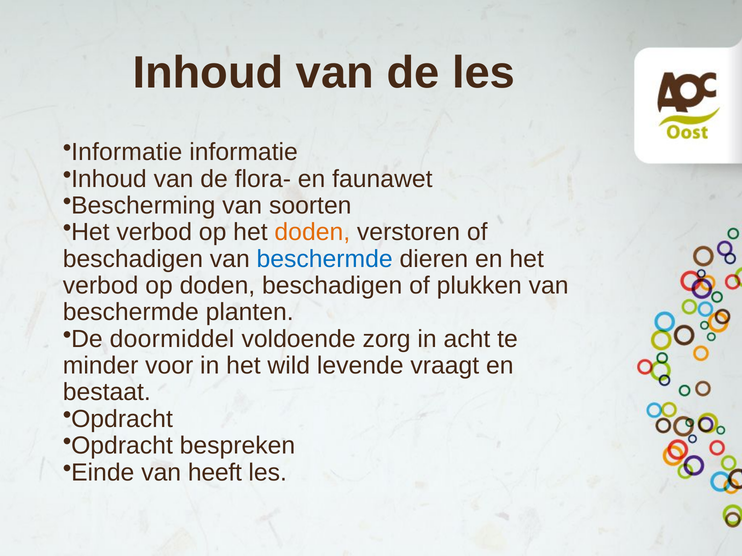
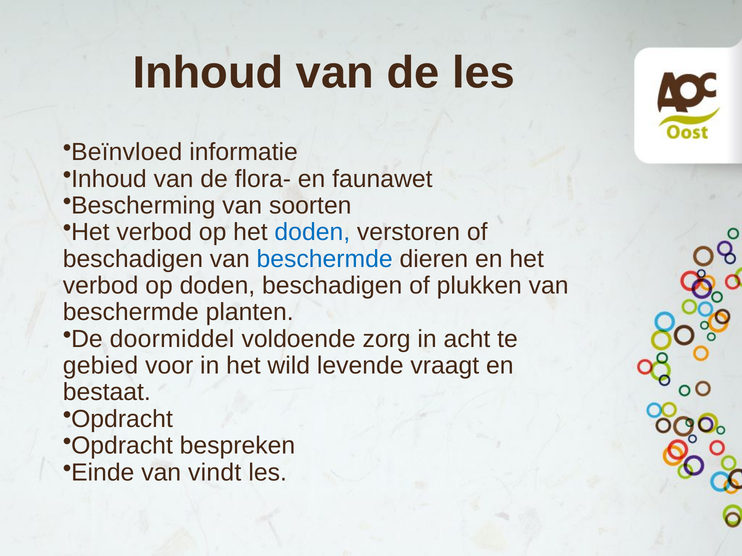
Informatie: Informatie -> Beïnvloed (127, 152)
doden colour: orange -> blue (312, 232)
minder: minder -> gebied (100, 366)
heeft: heeft -> vindt (215, 473)
